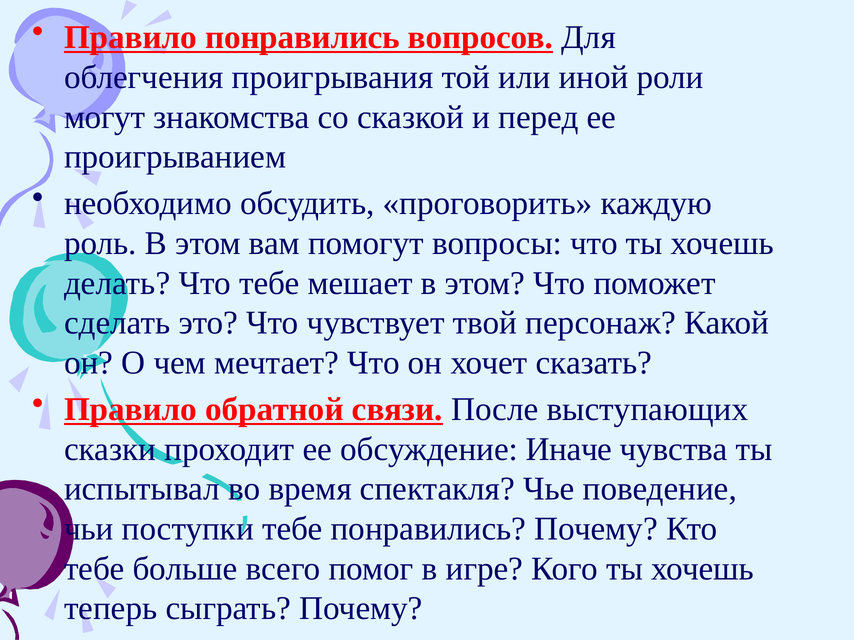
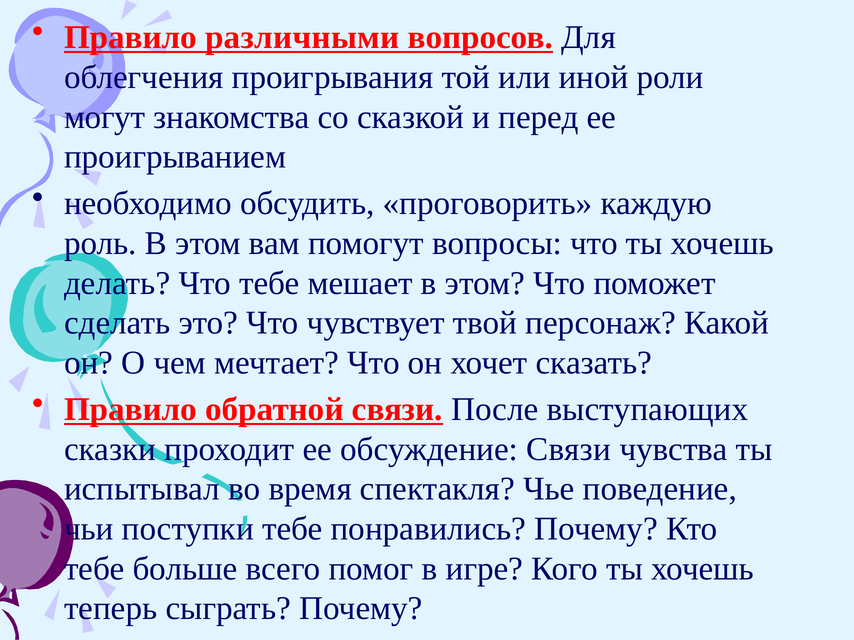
Правило понравились: понравились -> различными (302, 37)
обсуждение Иначе: Иначе -> Связи (569, 449)
